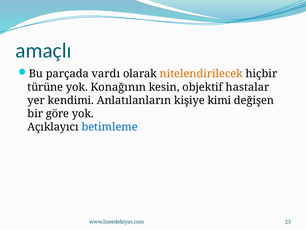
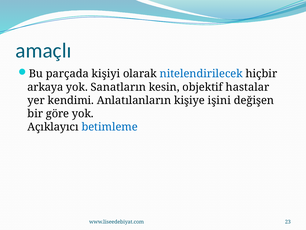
vardı: vardı -> kişiyi (106, 74)
nitelendirilecek colour: orange -> blue (201, 74)
türüne: türüne -> arkaya (45, 87)
Konağının: Konağının -> Sanatların (118, 87)
kimi: kimi -> işini (219, 100)
